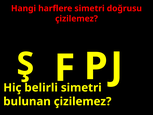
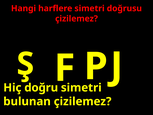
belirli: belirli -> doğru (41, 87)
